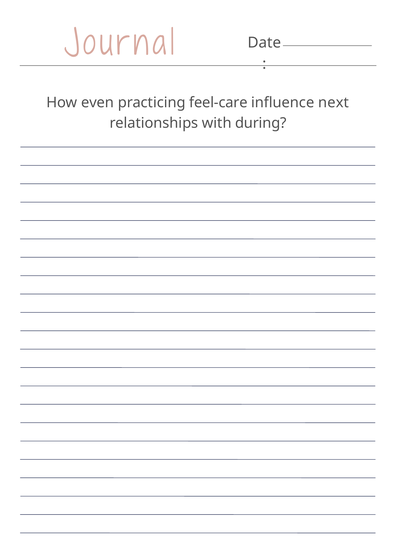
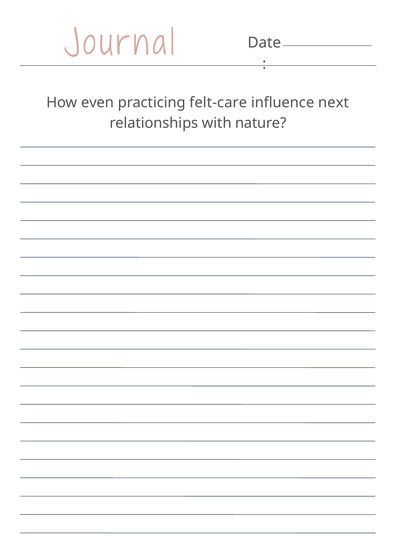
feel-care: feel-care -> felt-care (218, 103)
during: during -> nature (261, 123)
